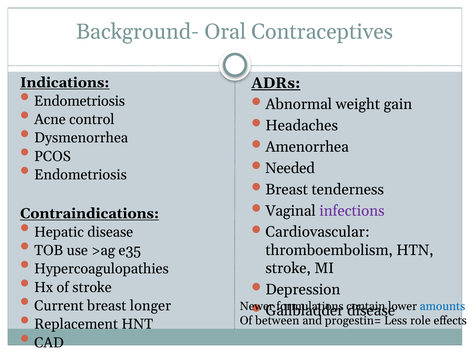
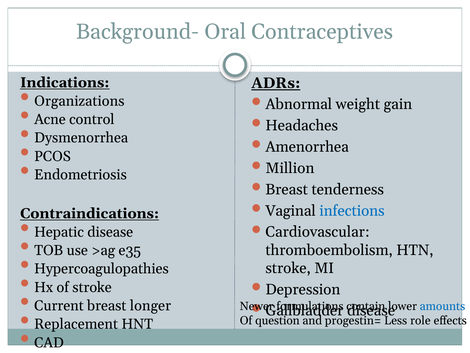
Endometriosis: Endometriosis -> Organizations (79, 101)
Needed: Needed -> Million (290, 168)
infections colour: purple -> blue (352, 210)
between: between -> question (277, 320)
